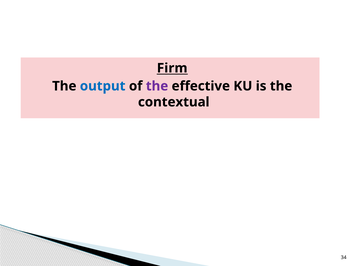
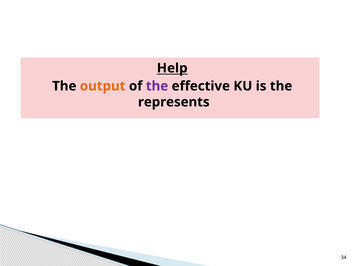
Firm: Firm -> Help (172, 68)
output colour: blue -> orange (103, 86)
contextual: contextual -> represents (174, 102)
